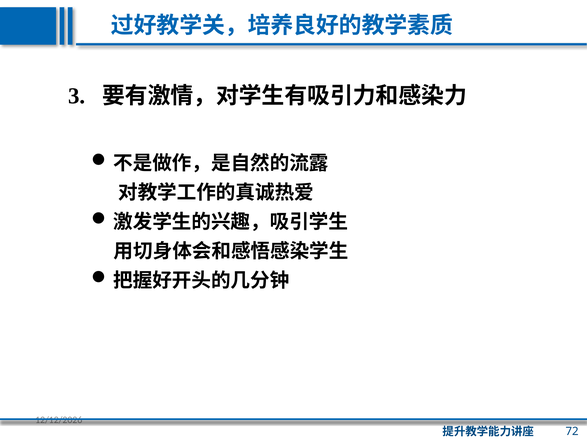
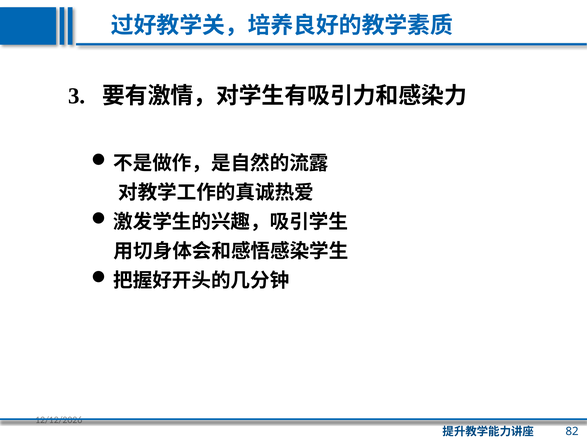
72: 72 -> 82 (572, 432)
